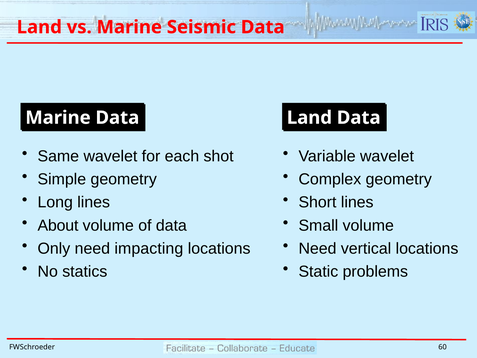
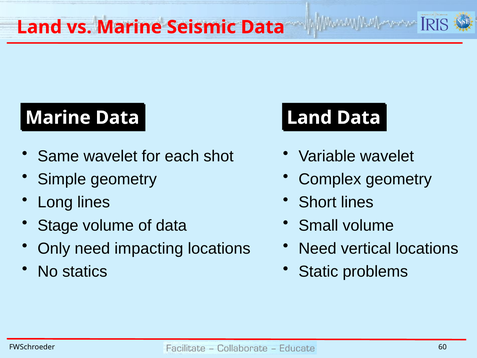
About: About -> Stage (58, 225)
